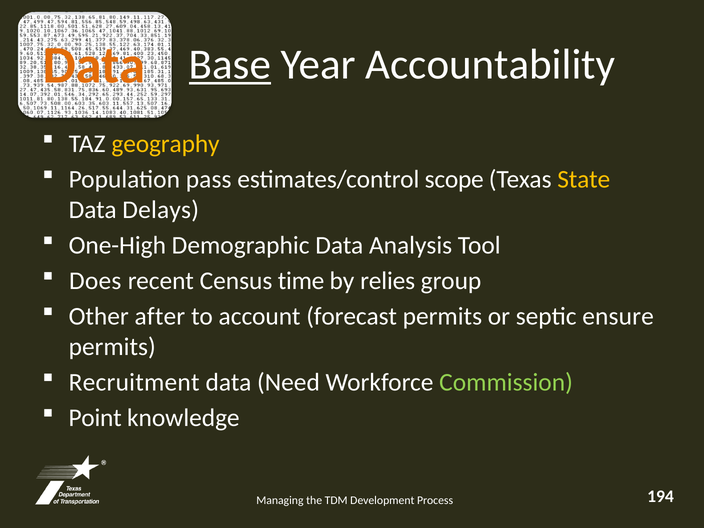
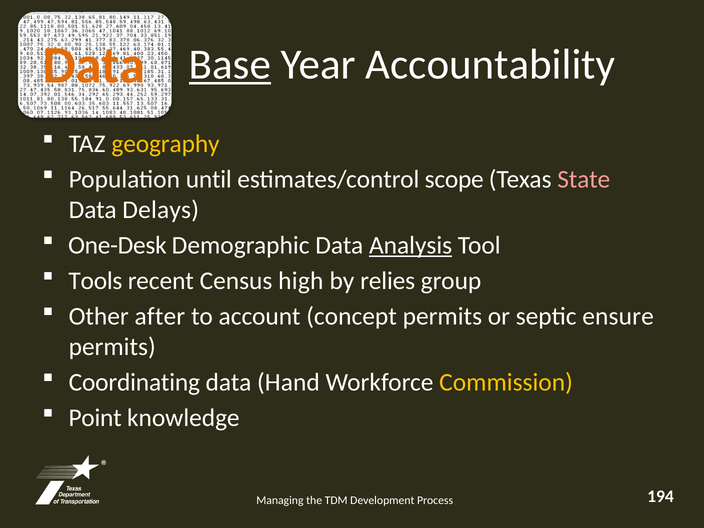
pass: pass -> until (209, 179)
State colour: yellow -> pink (584, 179)
One-High: One-High -> One-Desk (117, 245)
Analysis underline: none -> present (411, 245)
Does: Does -> Tools (95, 281)
time: time -> high (301, 281)
forecast: forecast -> concept (352, 316)
Recruitment: Recruitment -> Coordinating (134, 383)
Need: Need -> Hand (288, 383)
Commission colour: light green -> yellow (506, 383)
